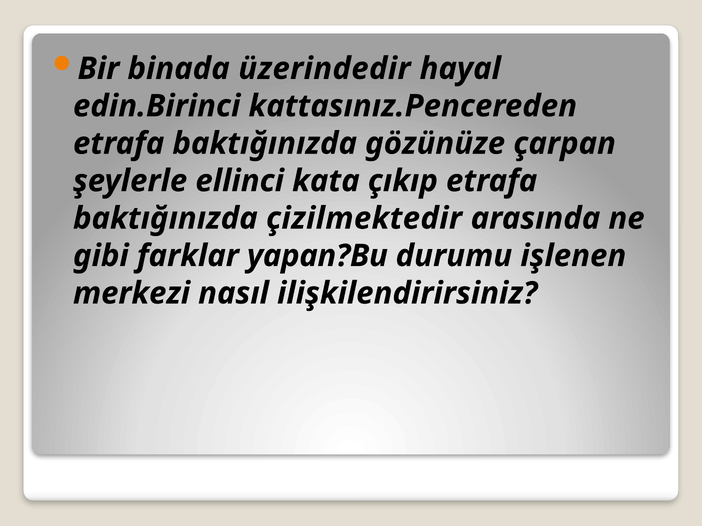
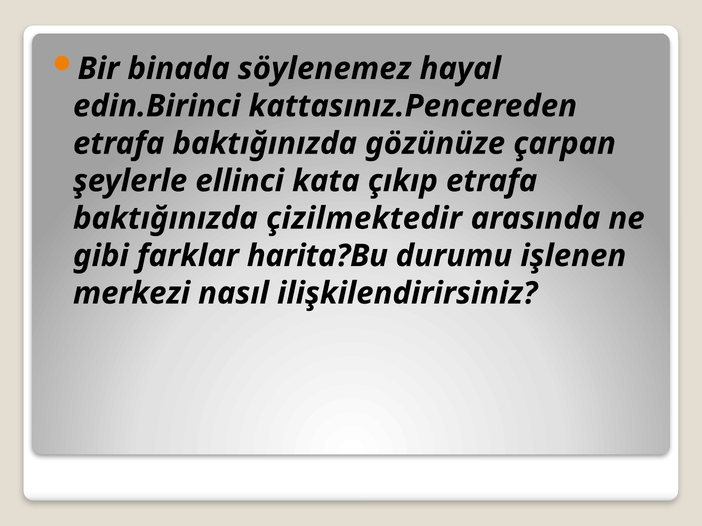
üzerindedir: üzerindedir -> söylenemez (325, 69)
yapan?Bu: yapan?Bu -> harita?Bu (317, 256)
